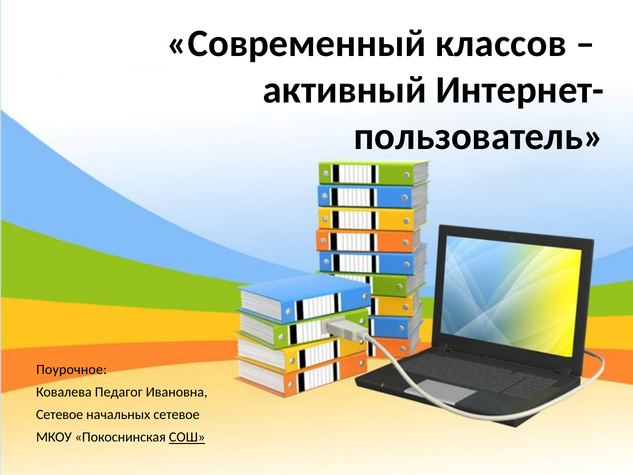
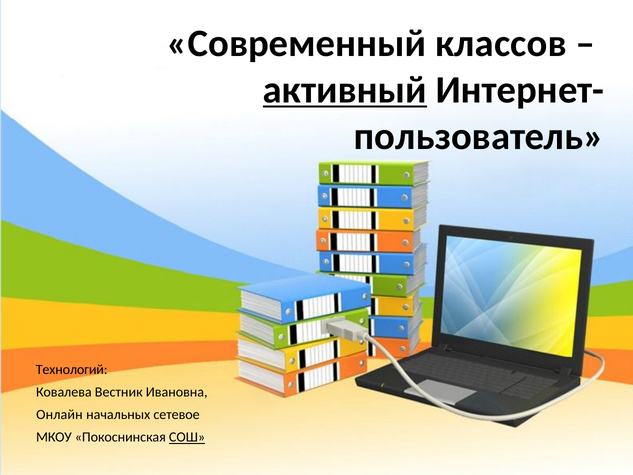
активный underline: none -> present (345, 90)
Поурочное: Поурочное -> Технологий (72, 370)
Педагог: Педагог -> Вестник (119, 392)
Сетевое: Сетевое -> Онлайн (59, 415)
